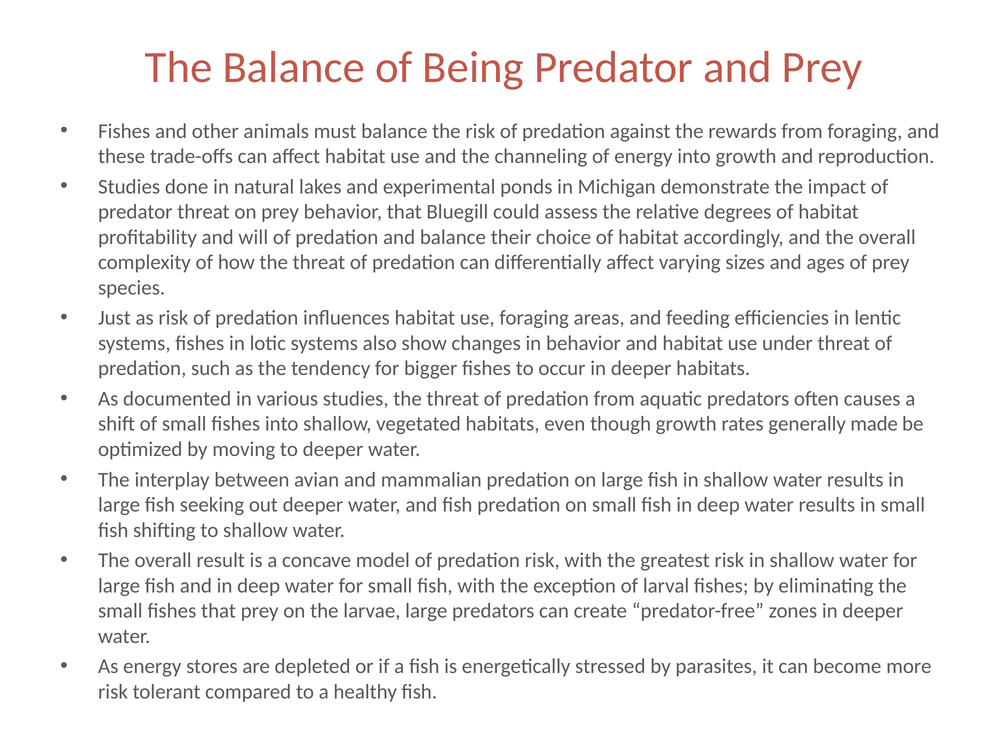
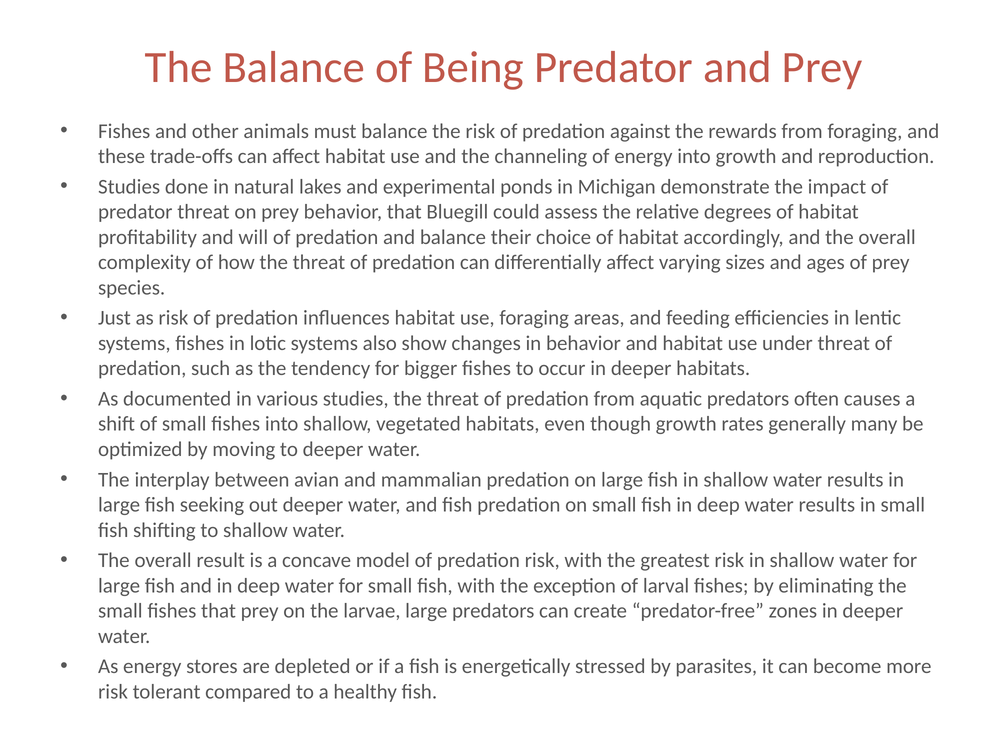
made: made -> many (874, 424)
